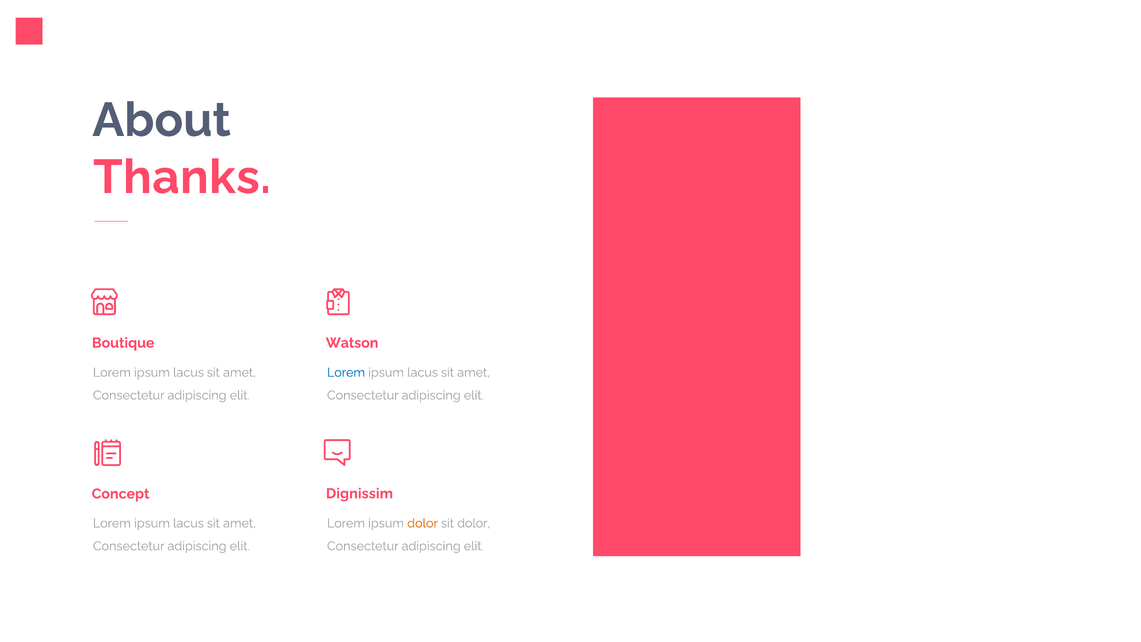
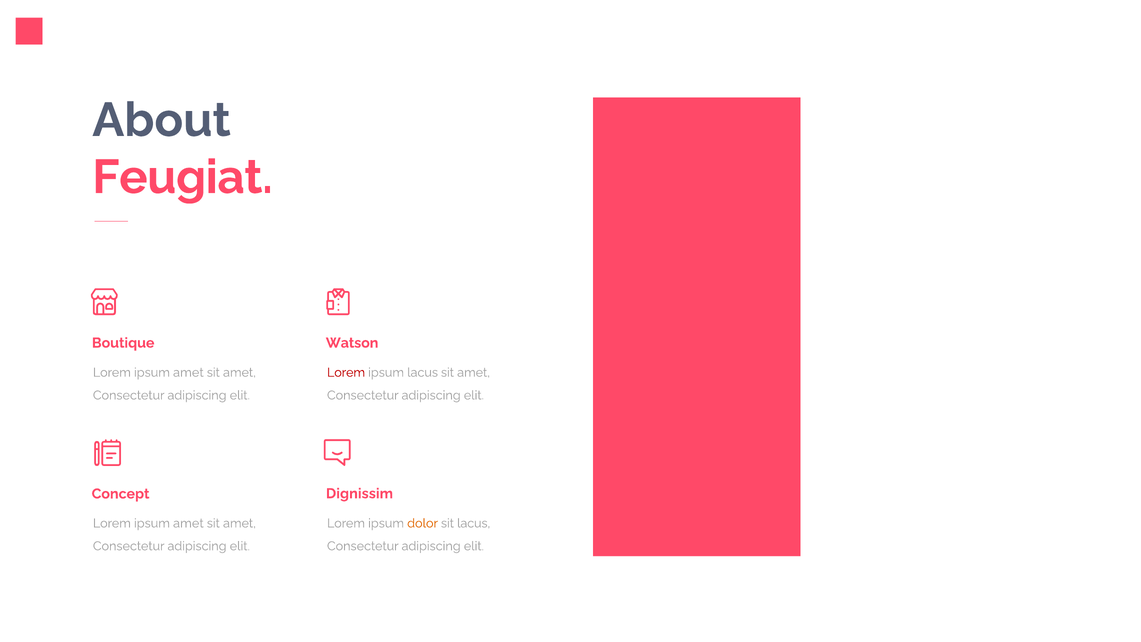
Thanks: Thanks -> Feugiat (183, 177)
lacus: lacus -> amet (188, 372)
Lorem colour: blue -> red (346, 372)
lacus: lacus -> amet (188, 523)
sit dolor: dolor -> lacus (474, 523)
